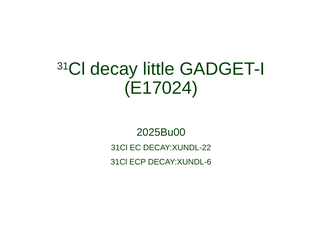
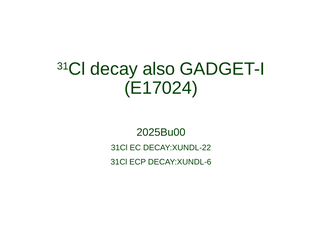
little: little -> also (159, 69)
